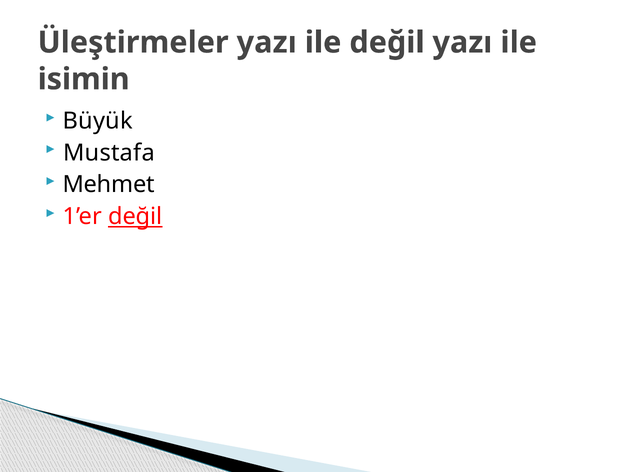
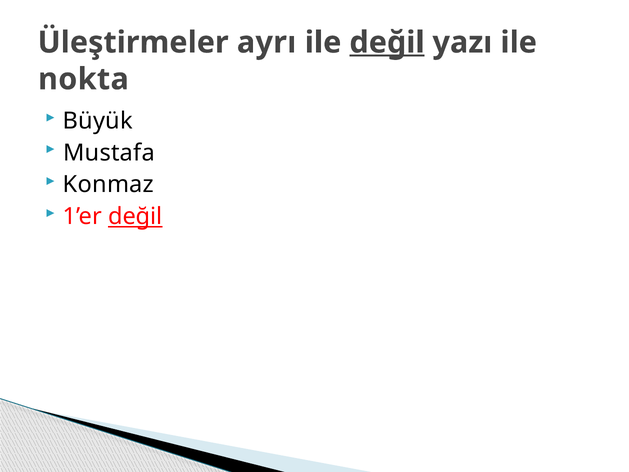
Üleştirmeler yazı: yazı -> ayrı (267, 42)
değil underline: none -> present (387, 42)
isimin: isimin -> nokta (83, 79)
Mehmet: Mehmet -> Konmaz (108, 184)
